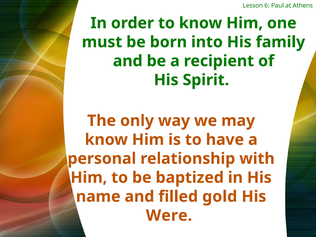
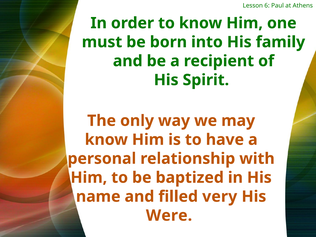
gold: gold -> very (220, 197)
